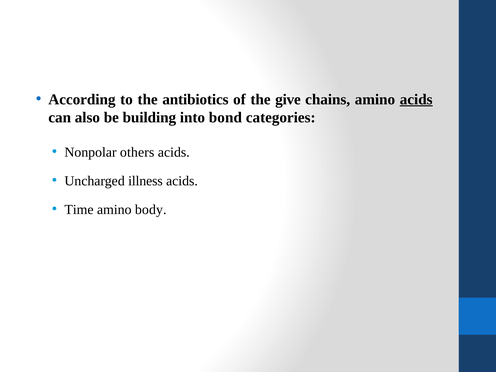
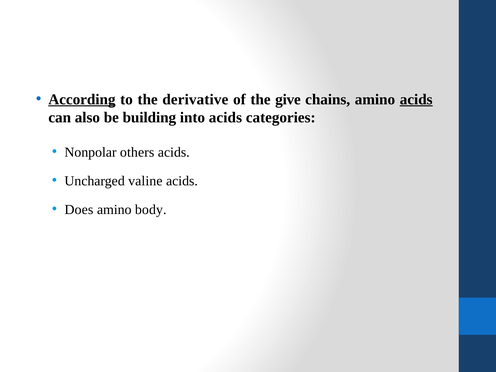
According underline: none -> present (82, 99)
antibiotics: antibiotics -> derivative (195, 99)
into bond: bond -> acids (225, 118)
illness: illness -> valine (145, 181)
Time: Time -> Does (79, 210)
